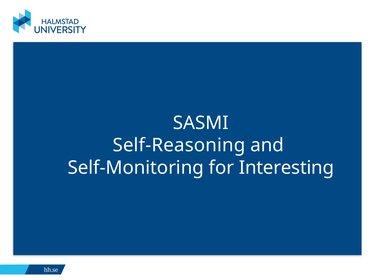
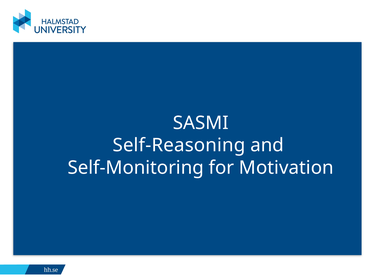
Interesting: Interesting -> Motivation (286, 168)
